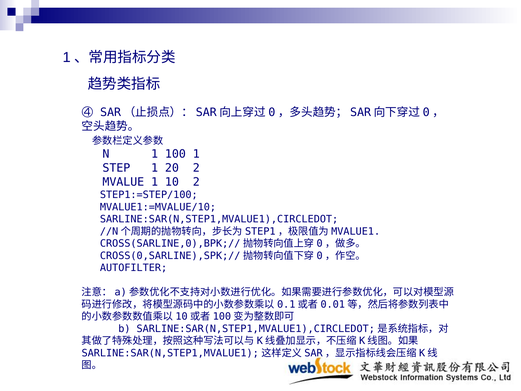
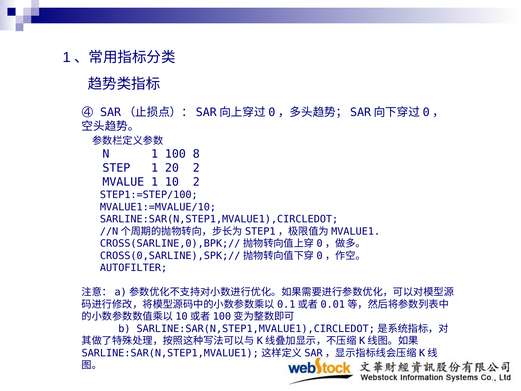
100 1: 1 -> 8 (196, 154)
